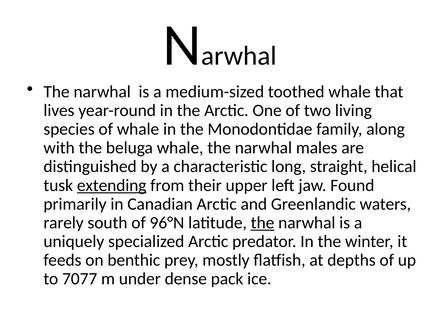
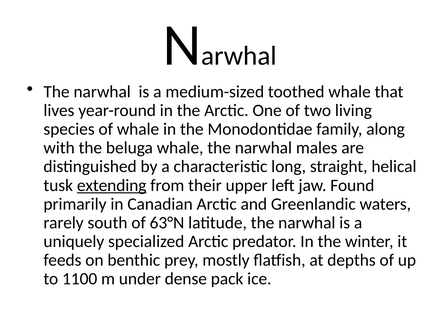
96°N: 96°N -> 63°N (167, 223)
the underline: present -> none (263, 223)
7077: 7077 -> 1100 (80, 279)
